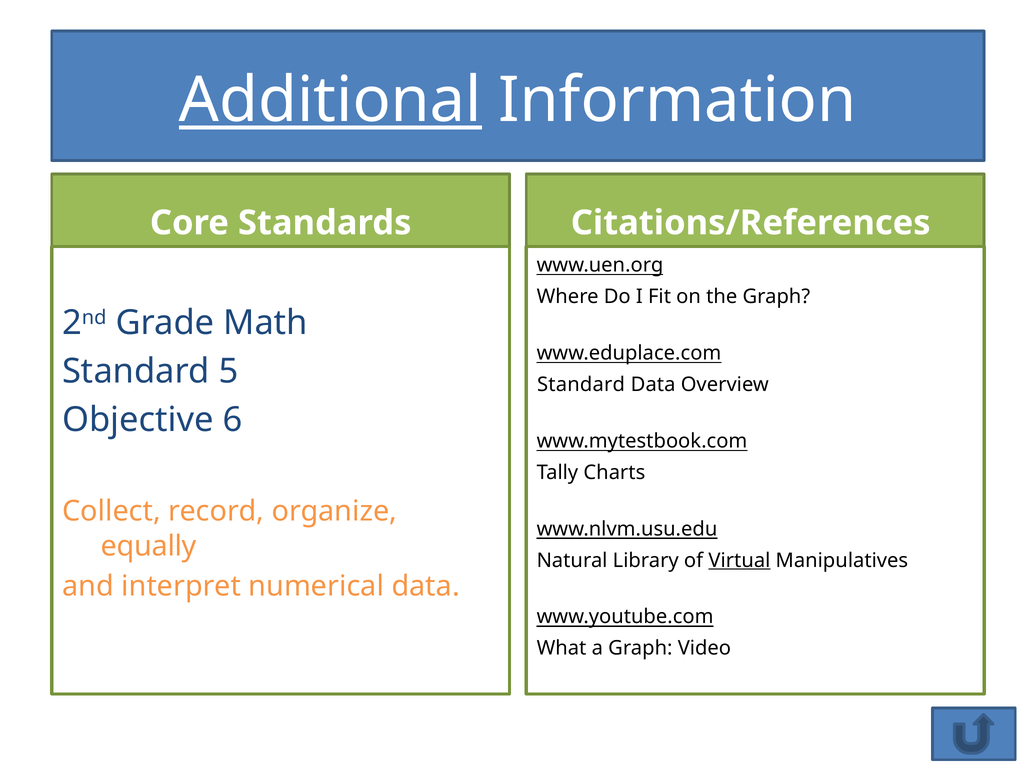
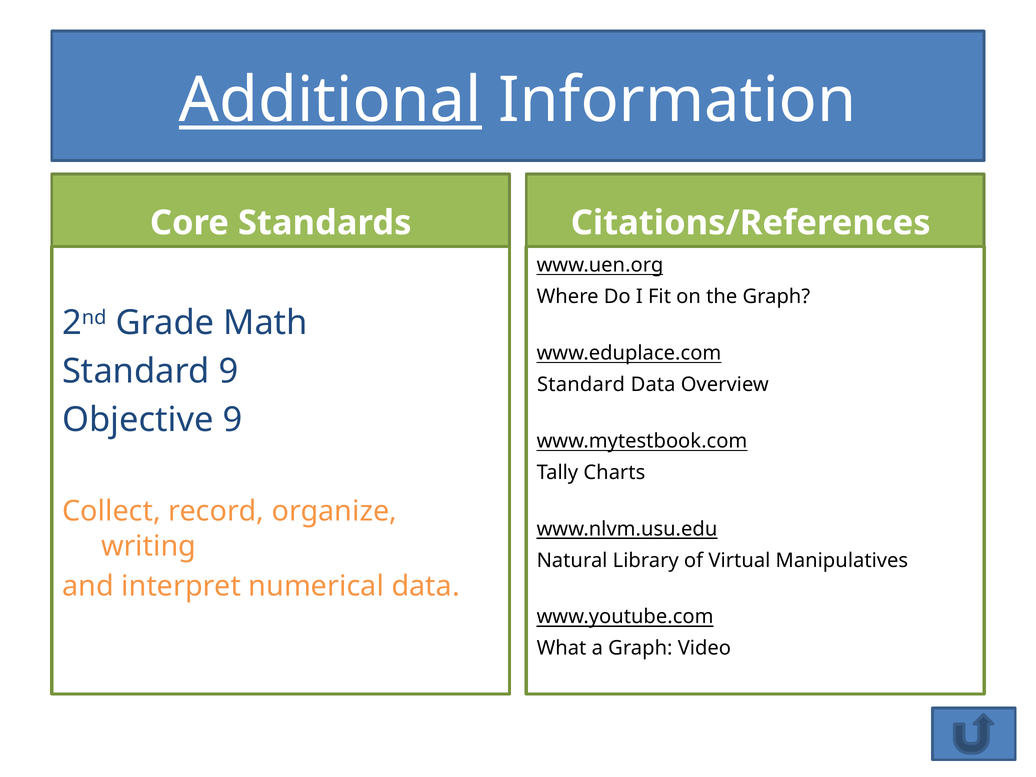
Standard 5: 5 -> 9 (228, 371)
Objective 6: 6 -> 9 (232, 420)
equally: equally -> writing (149, 546)
Virtual underline: present -> none (739, 560)
